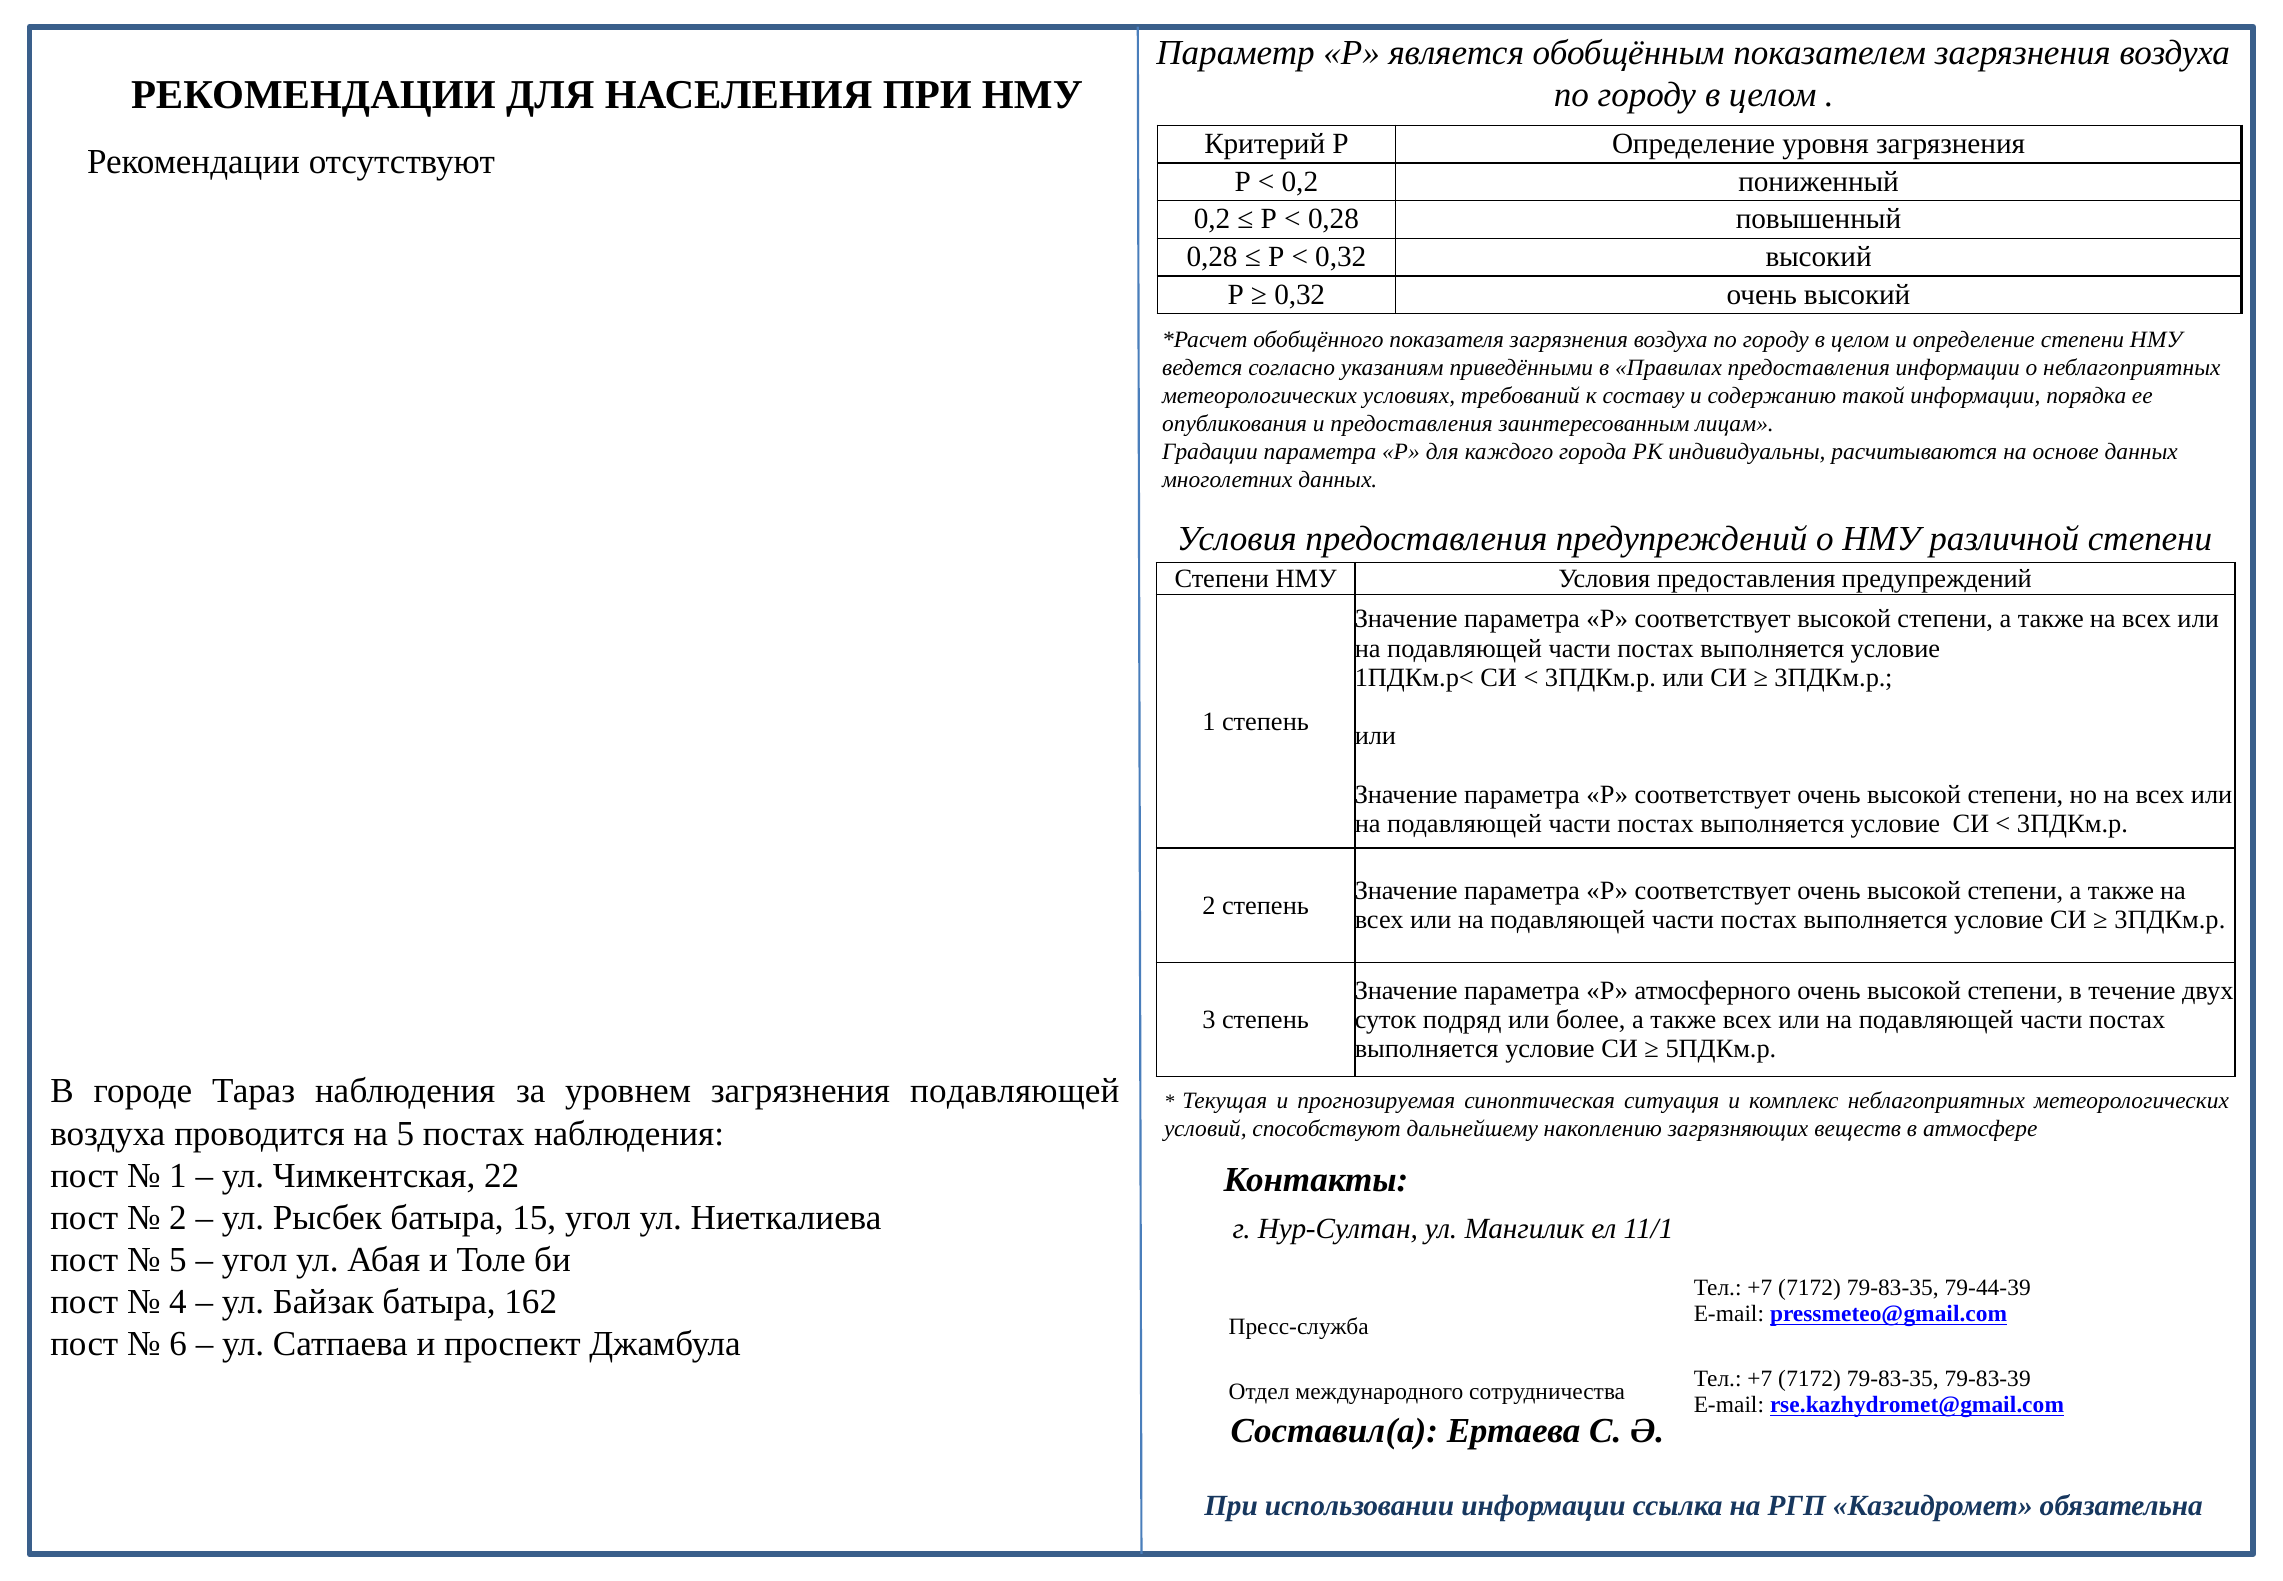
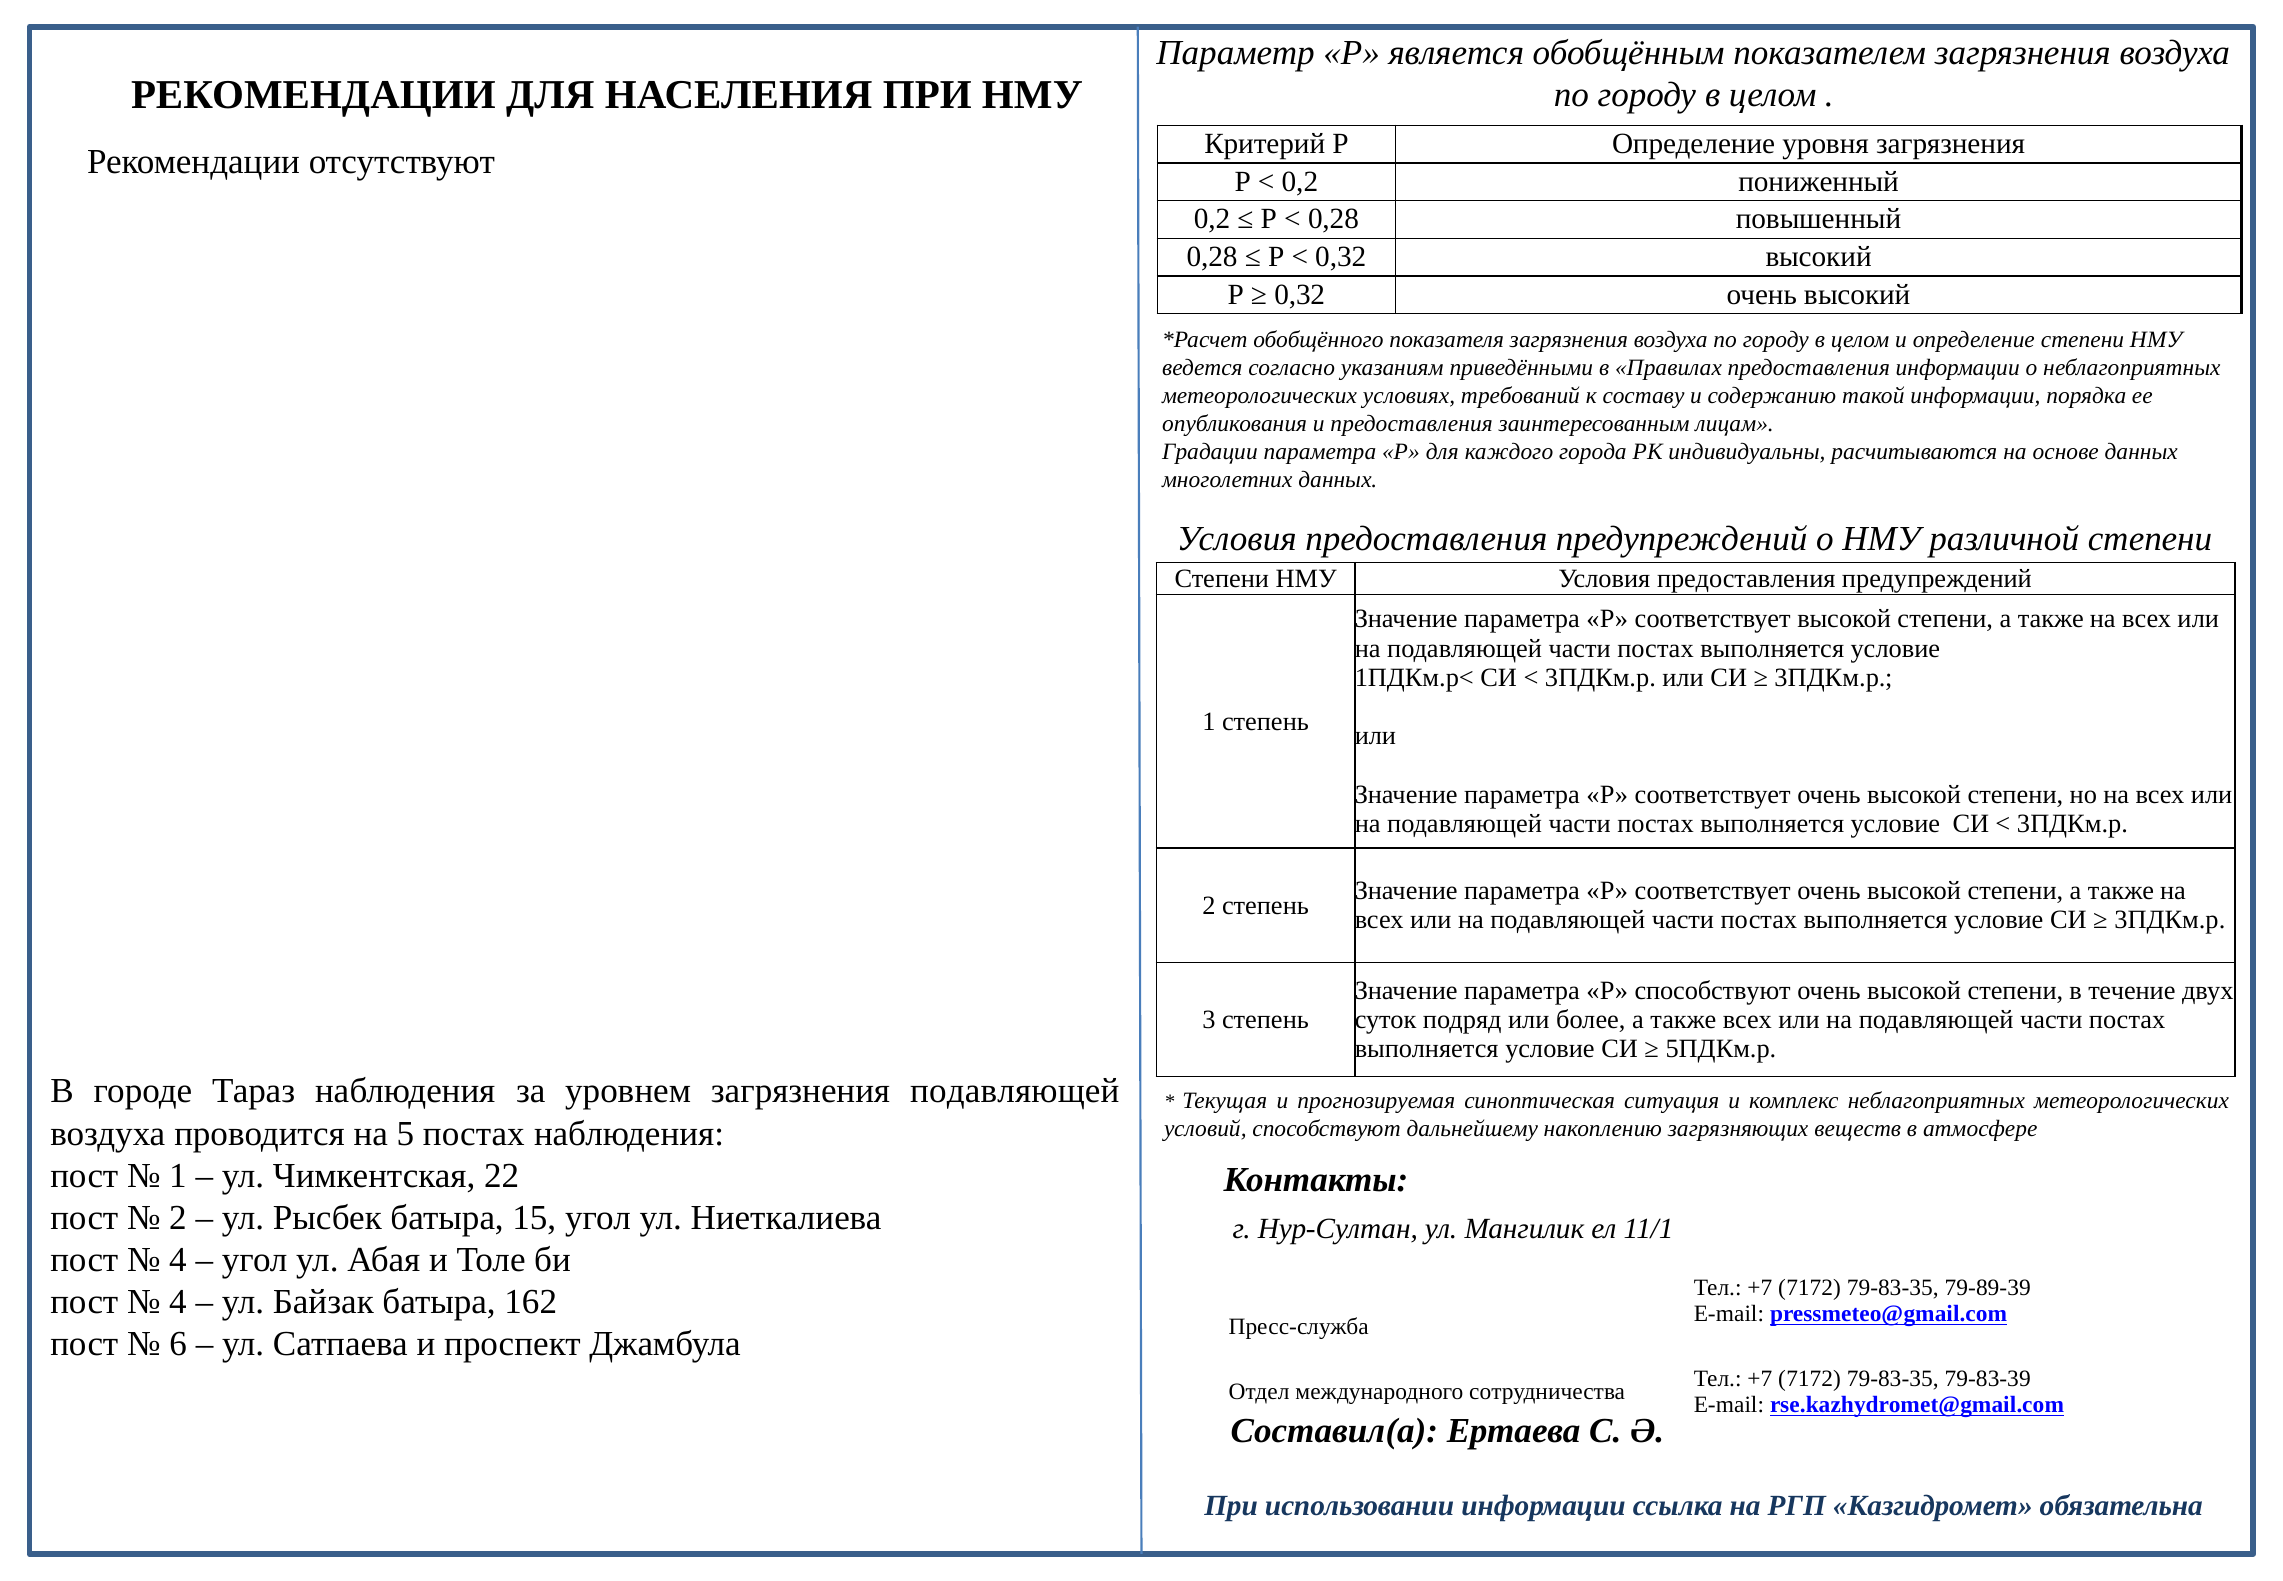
Р атмосферного: атмосферного -> способствуют (1713, 990)
5: 5 -> 4 (178, 1260)
79-44-39: 79-44-39 -> 79-89-39 (1988, 1288)
